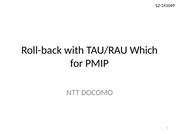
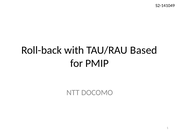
Which: Which -> Based (144, 50)
